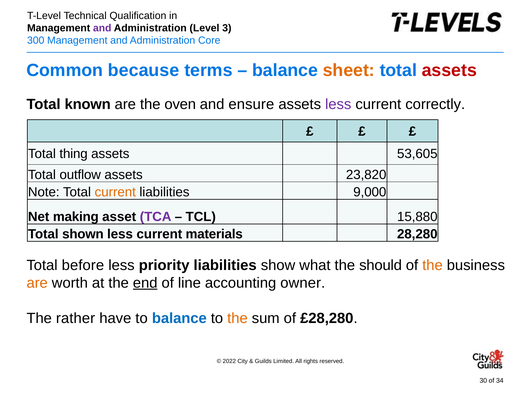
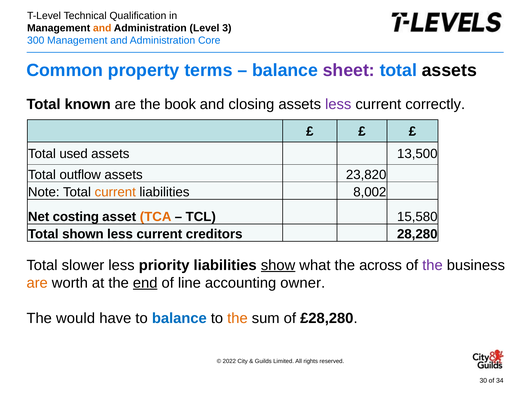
and colour: purple -> orange (102, 28)
because: because -> property (144, 70)
sheet colour: orange -> purple (349, 70)
assets colour: red -> black (449, 70)
oven: oven -> book (180, 104)
ensure: ensure -> closing (251, 104)
thing: thing -> used (74, 154)
53,605: 53,605 -> 13,500 (417, 154)
9,000: 9,000 -> 8,002 (370, 192)
making: making -> costing (76, 217)
TCA colour: purple -> orange (156, 217)
15,880: 15,880 -> 15,580 (417, 217)
materials: materials -> creditors (214, 234)
before: before -> slower (83, 265)
show underline: none -> present (278, 265)
should: should -> across (381, 265)
the colour: orange -> purple (432, 265)
rather: rather -> would (76, 318)
